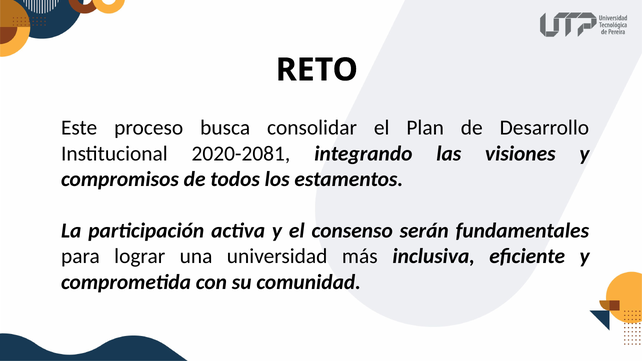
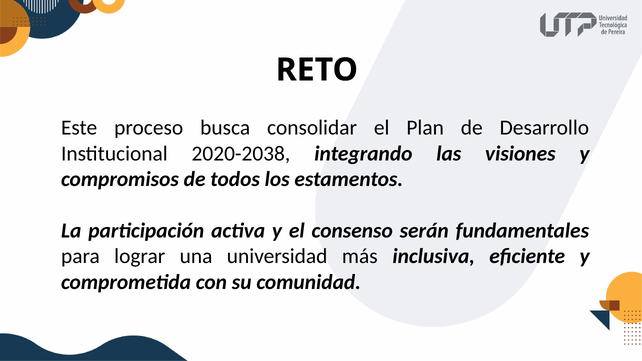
2020-2081: 2020-2081 -> 2020-2038 (241, 154)
